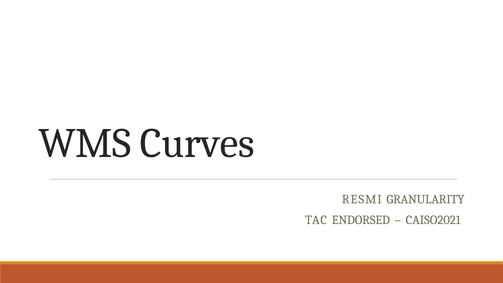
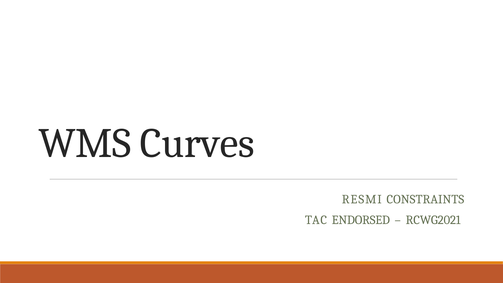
GRANULARITY: GRANULARITY -> CONSTRAINTS (425, 199)
CAISO2021: CAISO2021 -> RCWG2021 (433, 220)
